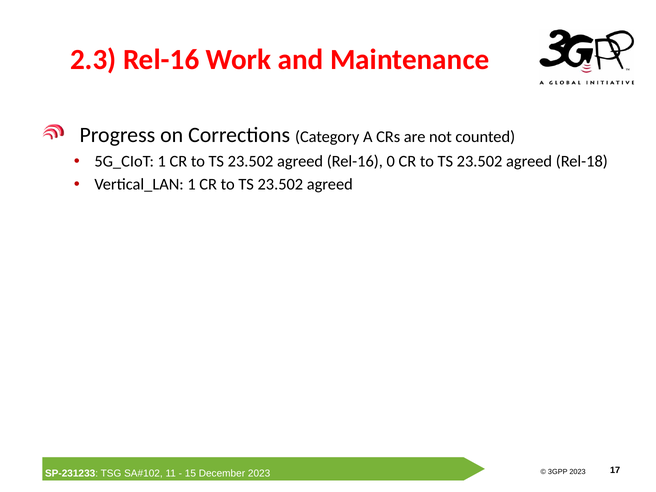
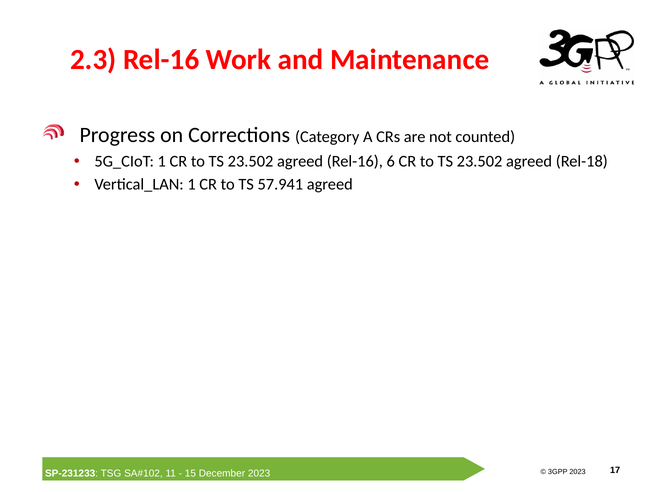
0: 0 -> 6 (391, 162)
23.502: 23.502 -> 57.941 (280, 185)
